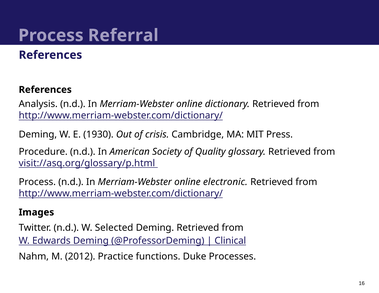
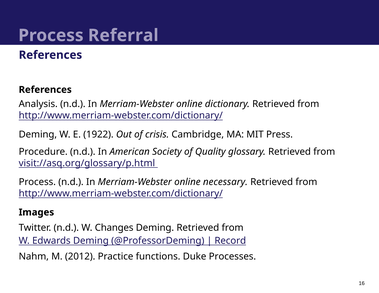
1930: 1930 -> 1922 (98, 134)
electronic: electronic -> necessary (225, 182)
Selected: Selected -> Changes (114, 228)
Clinical: Clinical -> Record (230, 240)
